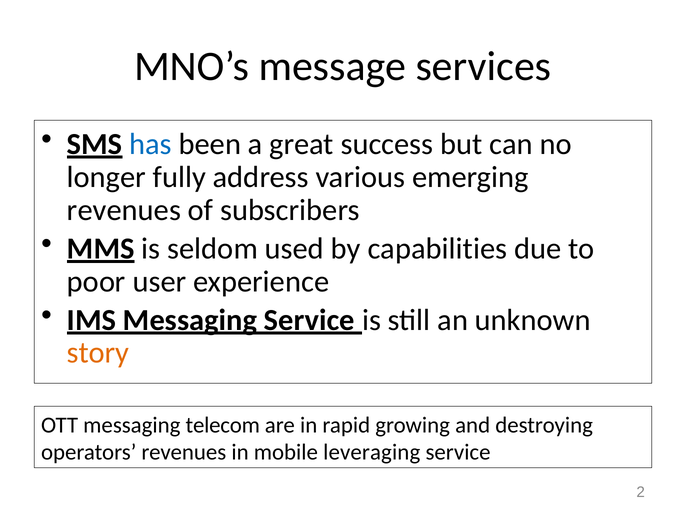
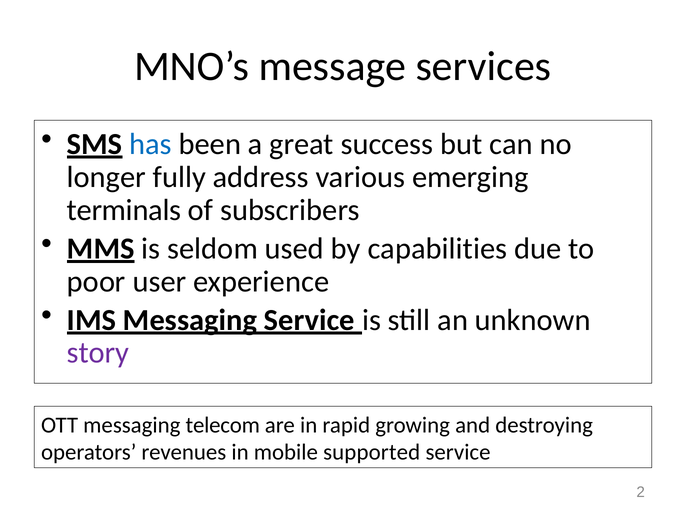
revenues: revenues -> terminals (124, 210)
story colour: orange -> purple (98, 353)
leveraging: leveraging -> supported (372, 452)
